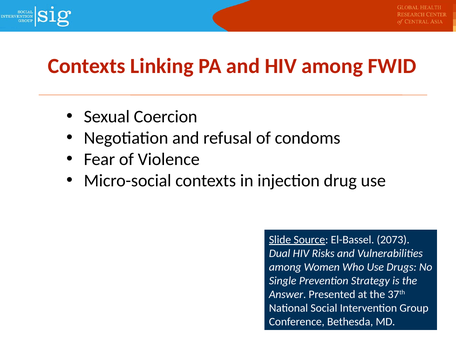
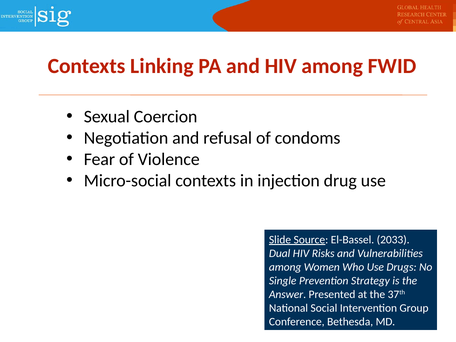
2073: 2073 -> 2033 (393, 240)
